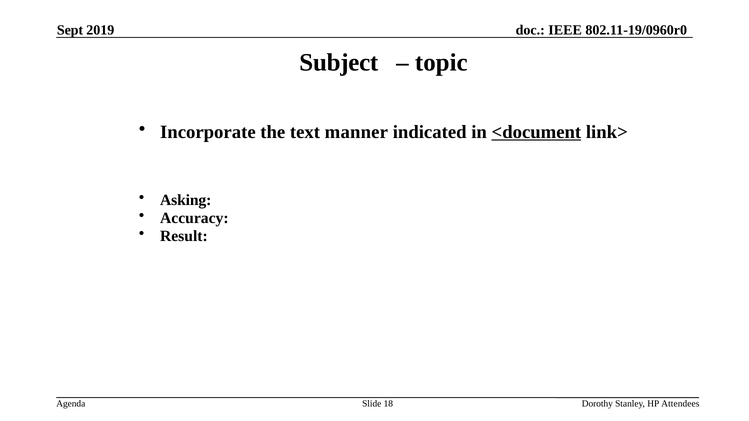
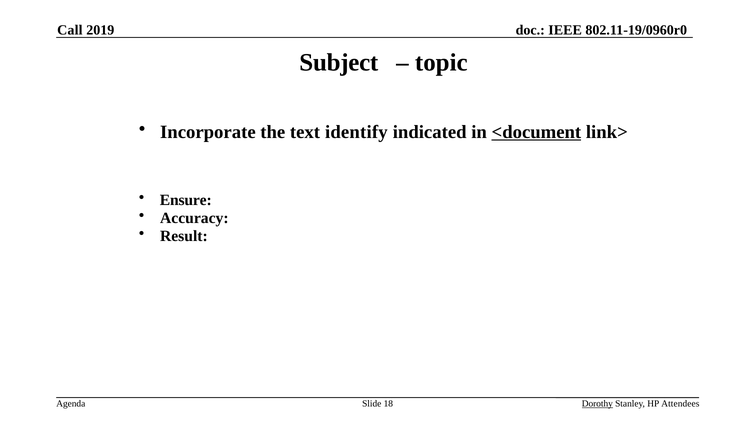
Sept: Sept -> Call (70, 30)
manner: manner -> identify (356, 132)
Asking: Asking -> Ensure (186, 200)
Dorothy underline: none -> present (597, 404)
